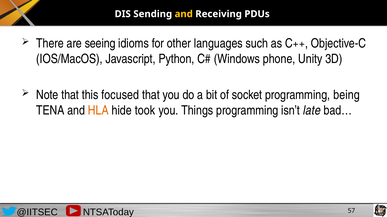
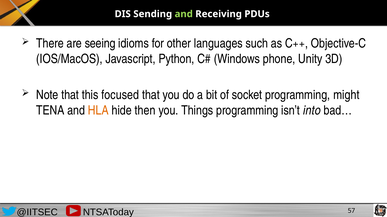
and colour: yellow -> light green (184, 14)
being: being -> might (346, 95)
took: took -> then (145, 111)
late: late -> into (312, 111)
